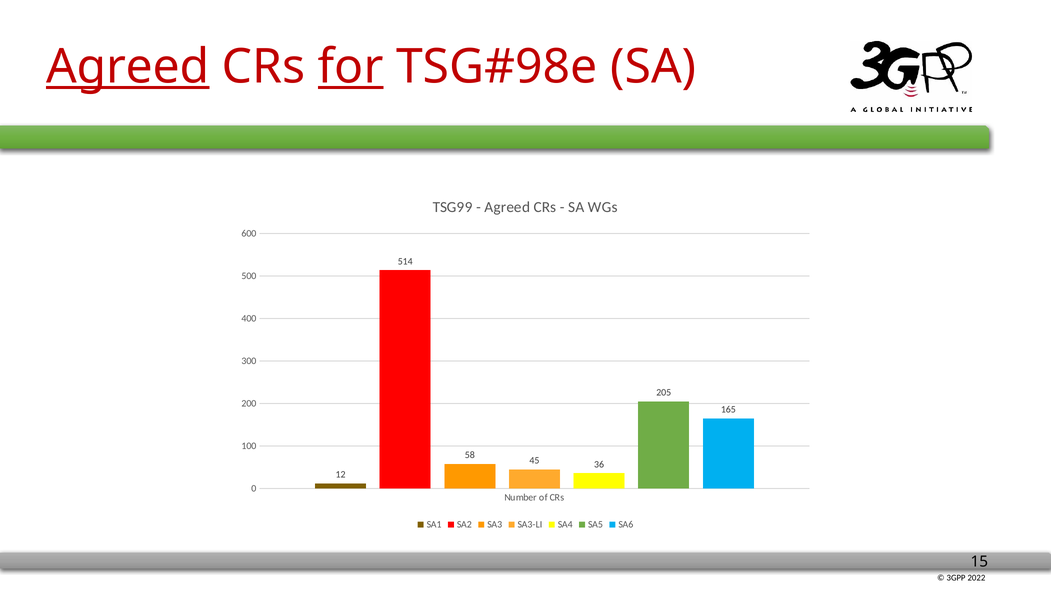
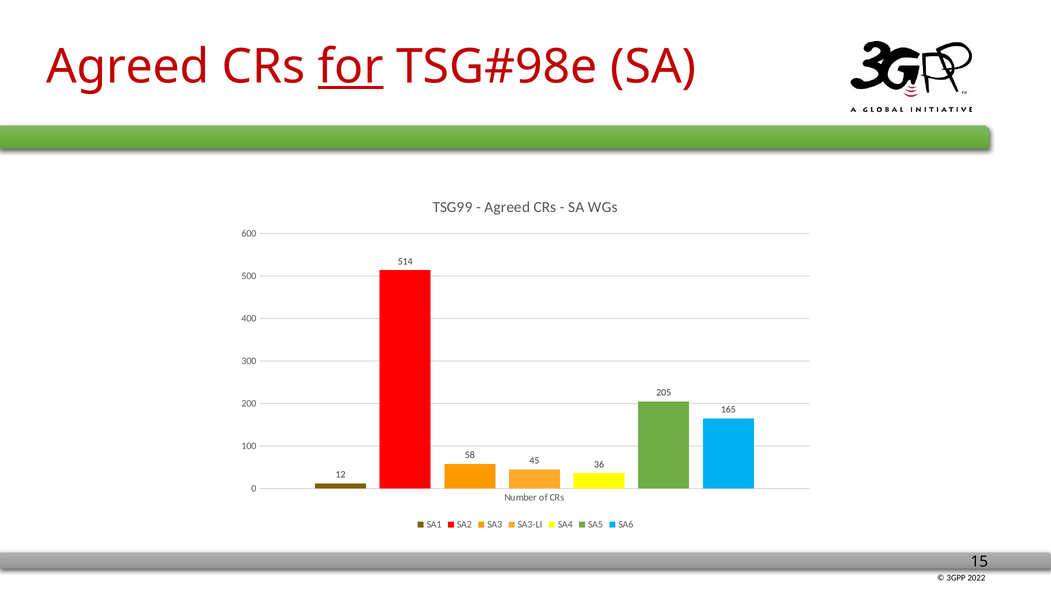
Agreed underline: present -> none (128, 67)
